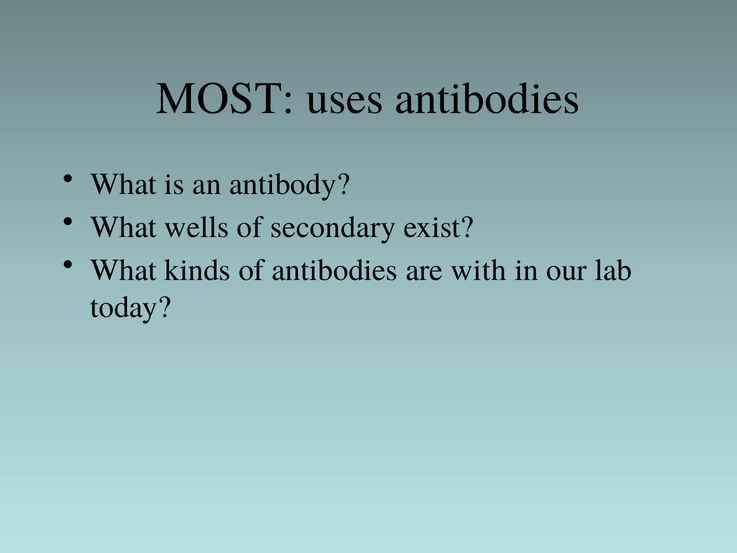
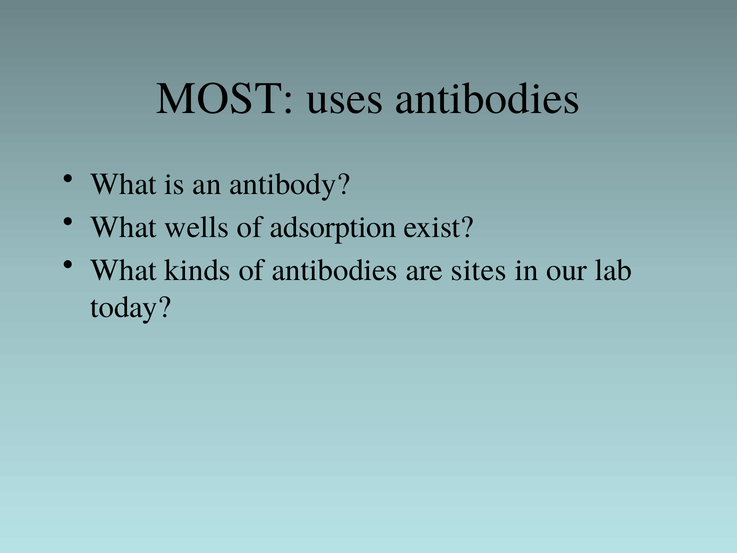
secondary: secondary -> adsorption (333, 227)
with: with -> sites (479, 270)
